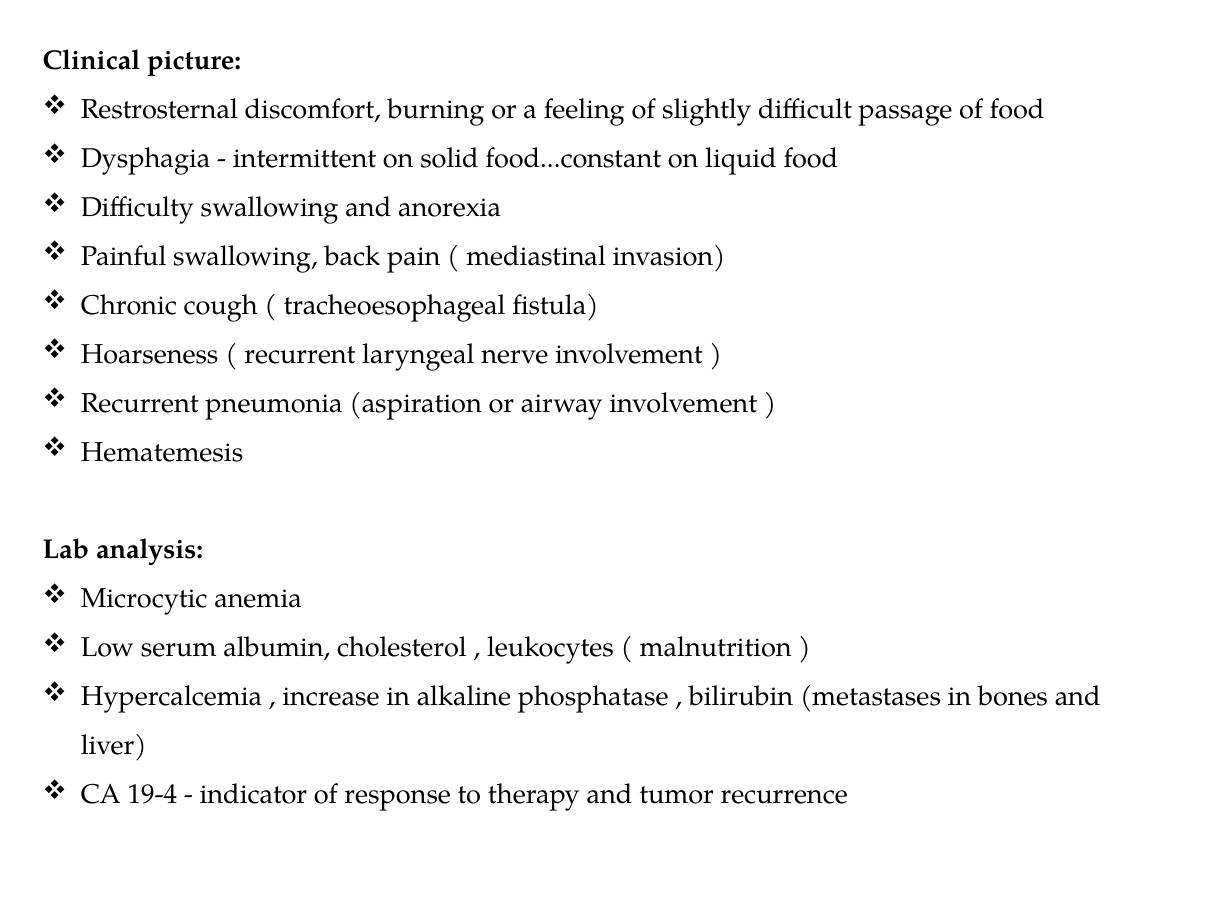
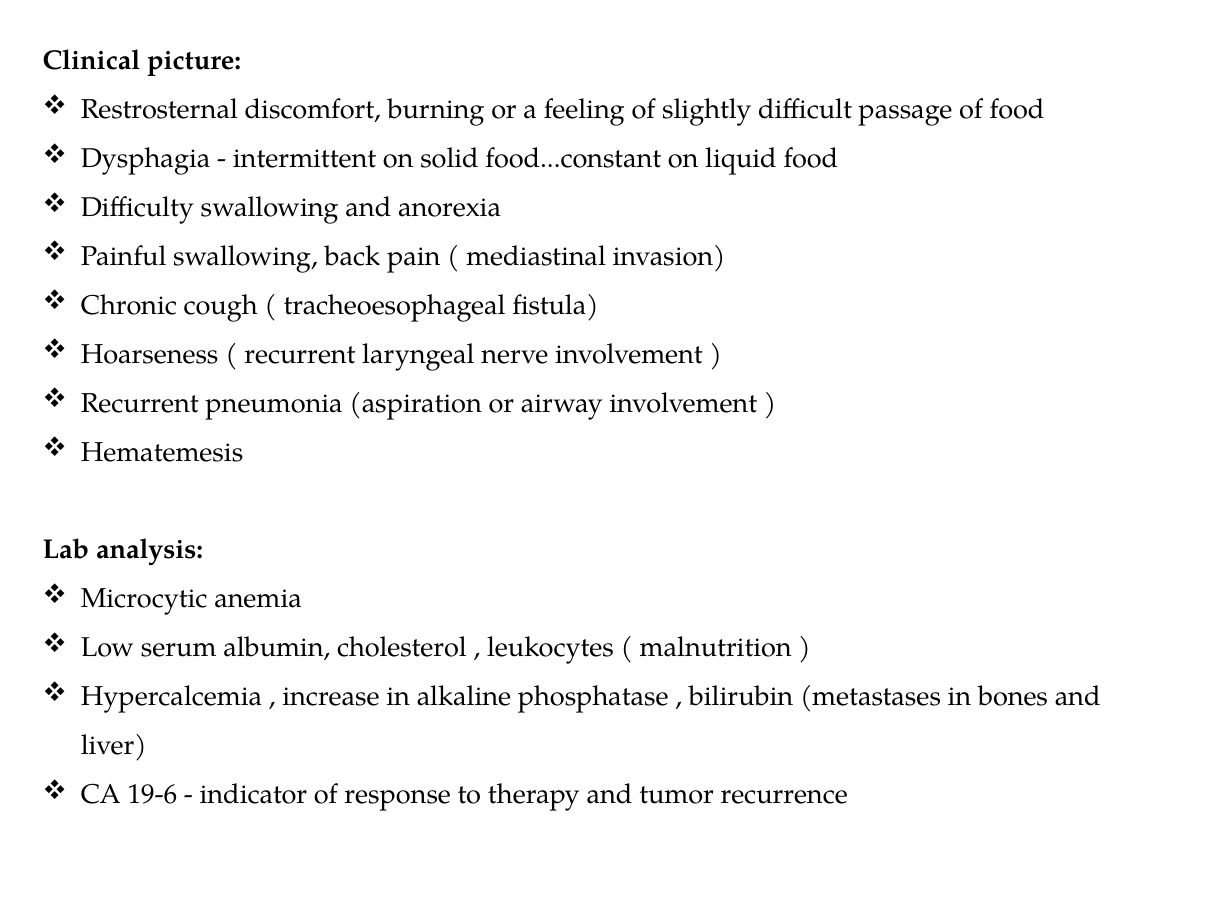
19-4: 19-4 -> 19-6 (152, 795)
